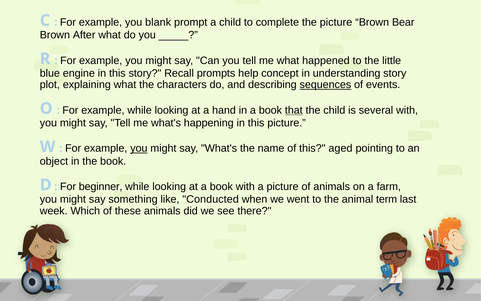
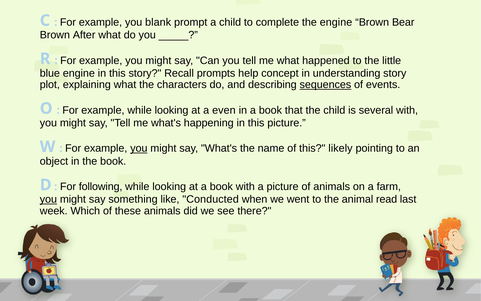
the picture: picture -> engine (336, 22)
hand: hand -> even (224, 110)
that underline: present -> none (294, 110)
aged: aged -> likely (340, 148)
beginner: beginner -> following (101, 186)
you underline: none -> present (48, 199)
term: term -> read (387, 199)
